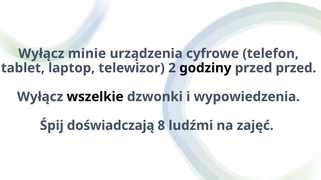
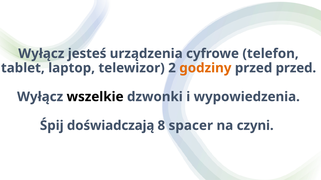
minie: minie -> jesteś (87, 54)
godziny colour: black -> orange (205, 68)
ludźmi: ludźmi -> spacer (191, 126)
zajęć: zajęć -> czyni (255, 126)
